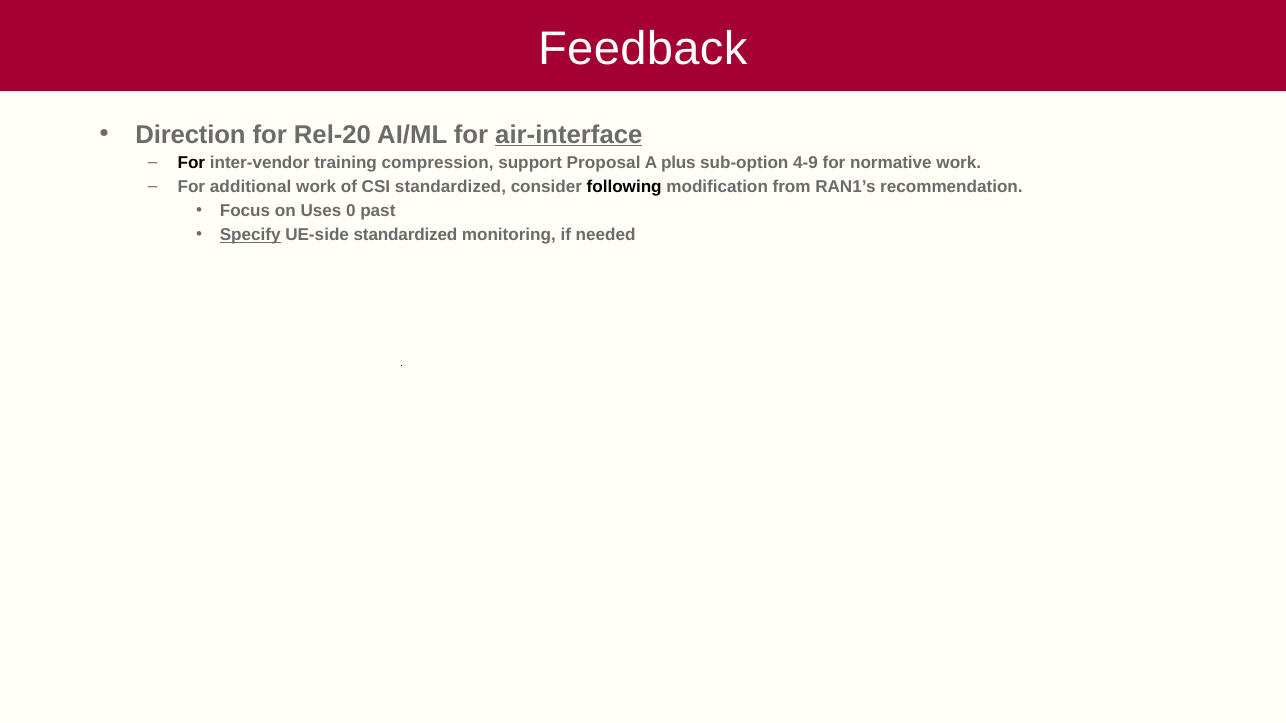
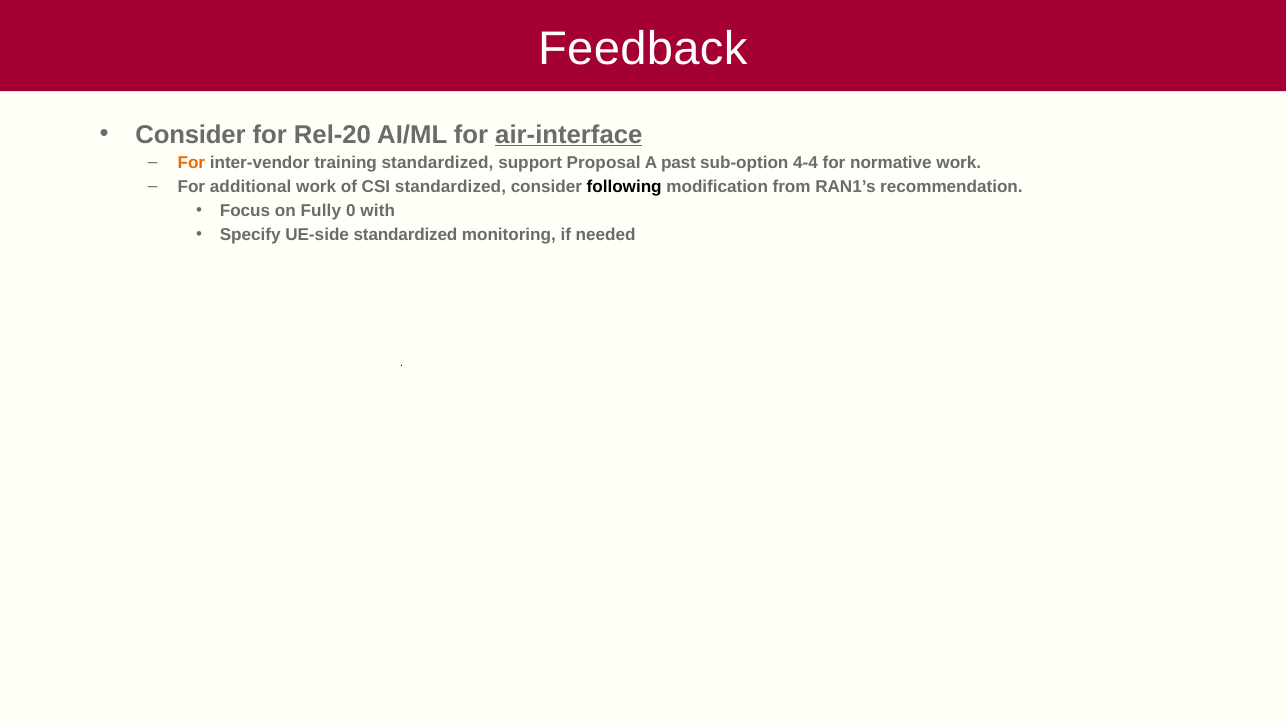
Direction: Direction -> Consider (191, 135)
For colour: black -> orange (191, 163)
training compression: compression -> standardized (438, 163)
plus: plus -> past (678, 163)
4-9: 4-9 -> 4-4 (806, 163)
Uses: Uses -> Fully (321, 211)
past: past -> with (378, 211)
Specify underline: present -> none (250, 235)
